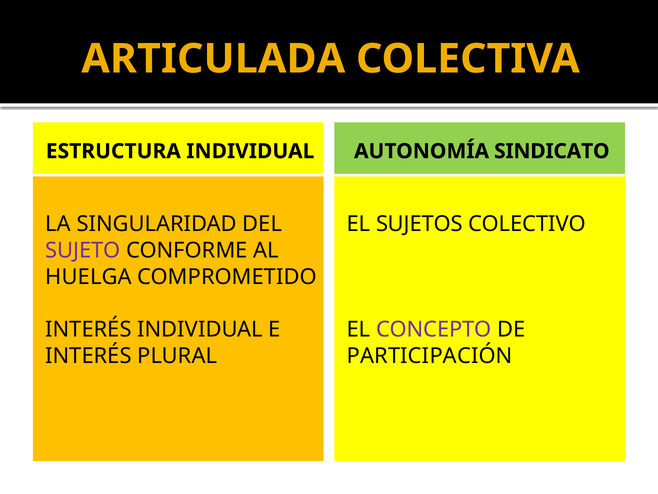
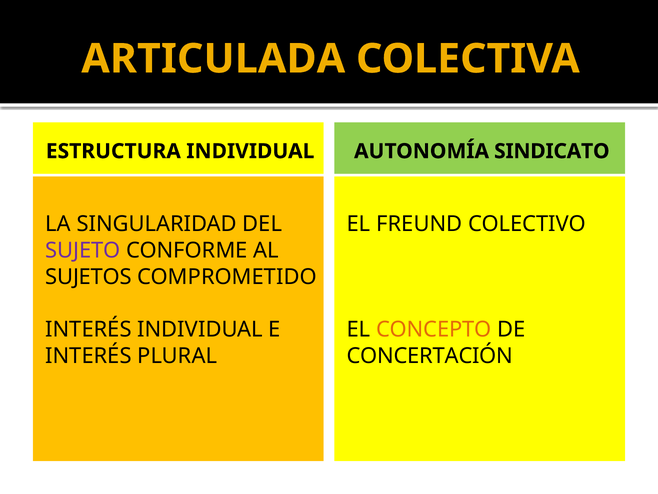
SUJETOS: SUJETOS -> FREUND (419, 224)
HUELGA: HUELGA -> SUJETOS (89, 277)
CONCEPTO colour: purple -> orange (434, 329)
PARTICIPACIÓN: PARTICIPACIÓN -> CONCERTACIÓN (430, 355)
